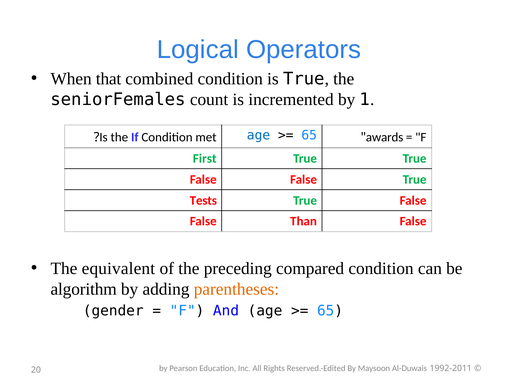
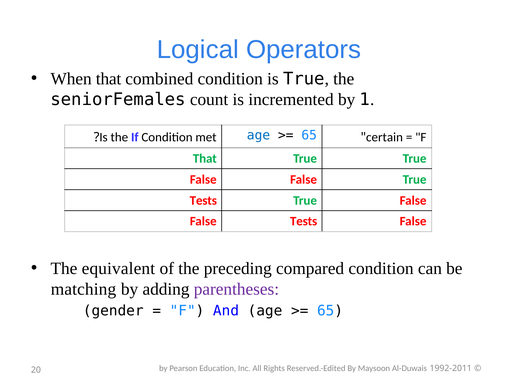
awards: awards -> certain (385, 137)
First: First -> That (205, 159)
False Than: Than -> Tests (304, 222)
algorithm: algorithm -> matching (83, 290)
parentheses colour: orange -> purple (236, 290)
